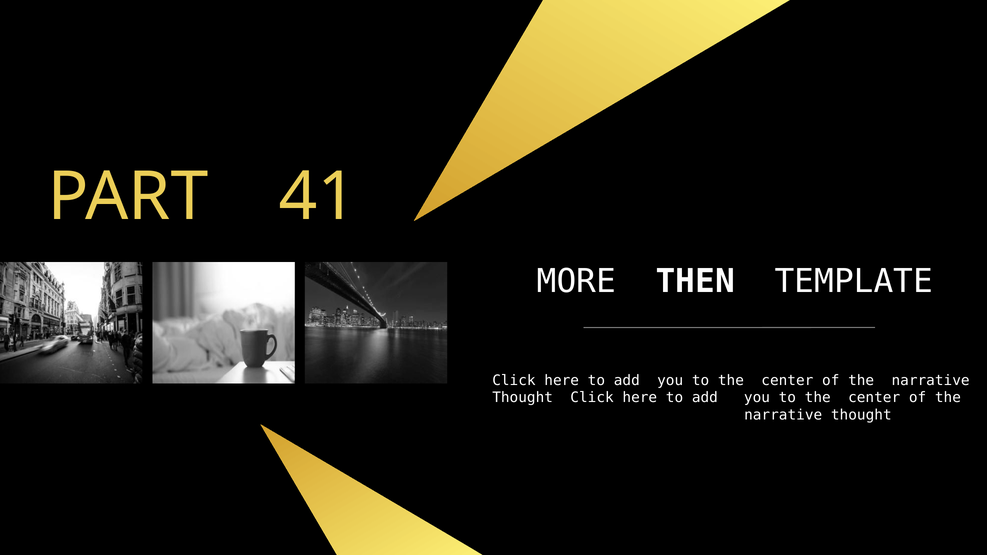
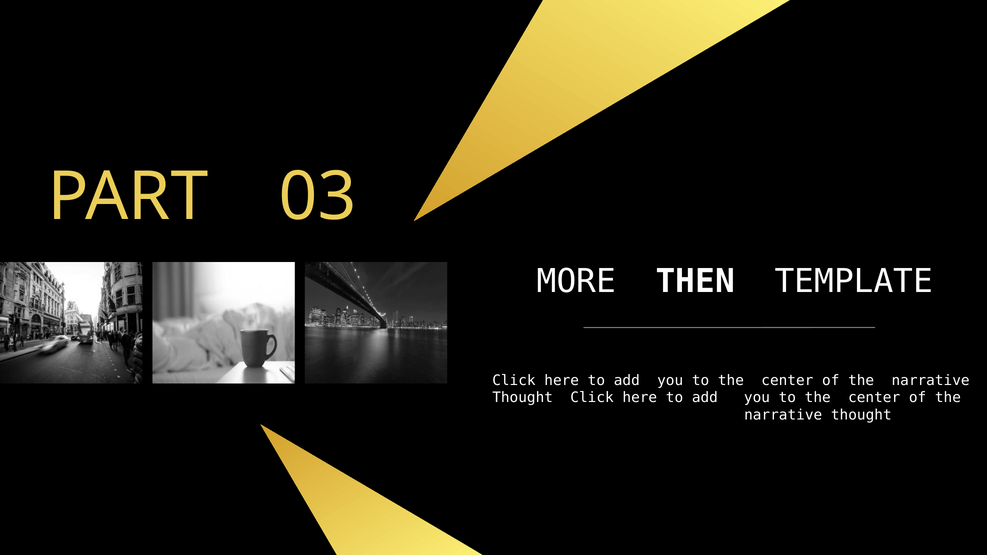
41: 41 -> 03 (318, 197)
